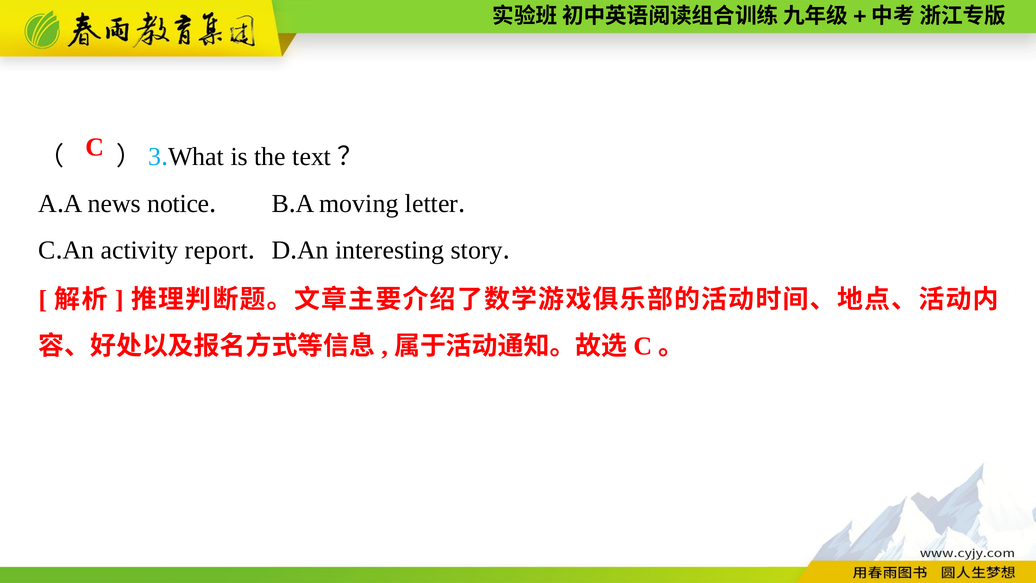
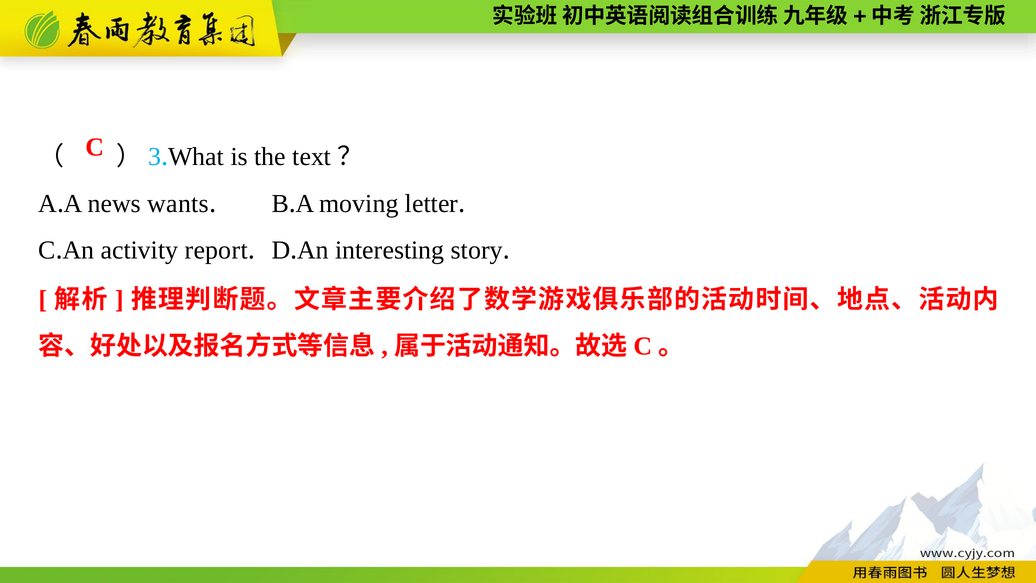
notice: notice -> wants (178, 203)
